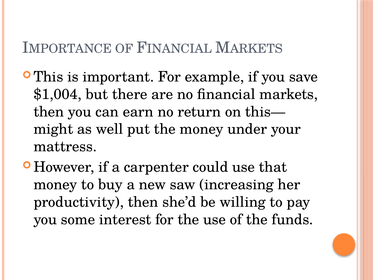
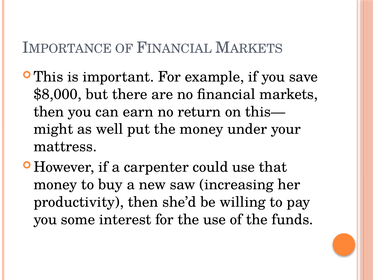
$1,004: $1,004 -> $8,000 (58, 94)
